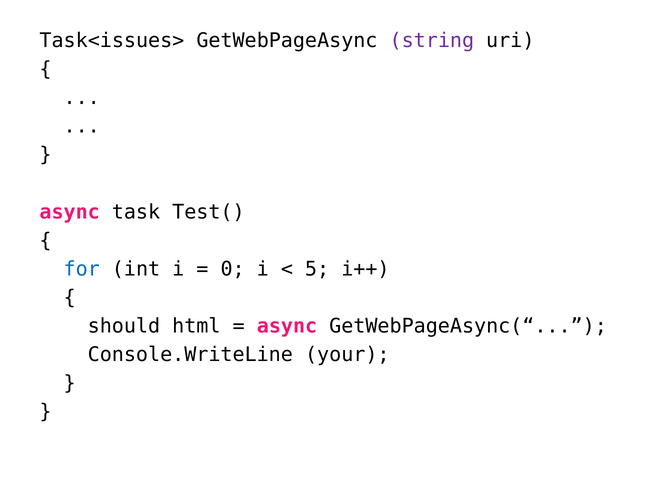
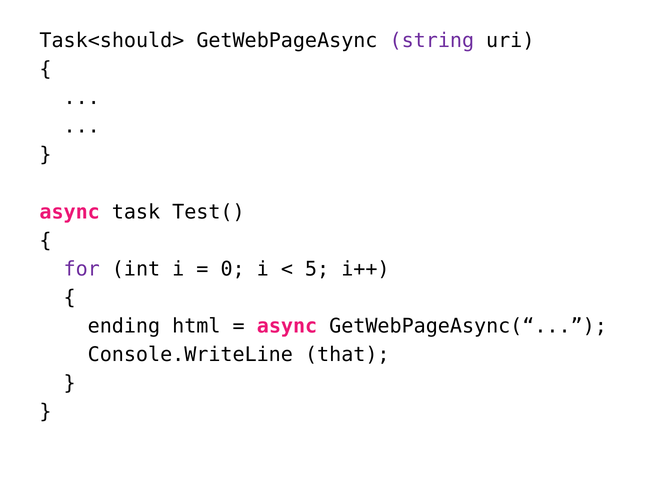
Task<issues>: Task<issues> -> Task<should> (112, 41)
for colour: blue -> purple (82, 269)
should: should -> ending (124, 326)
your: your -> that (347, 354)
